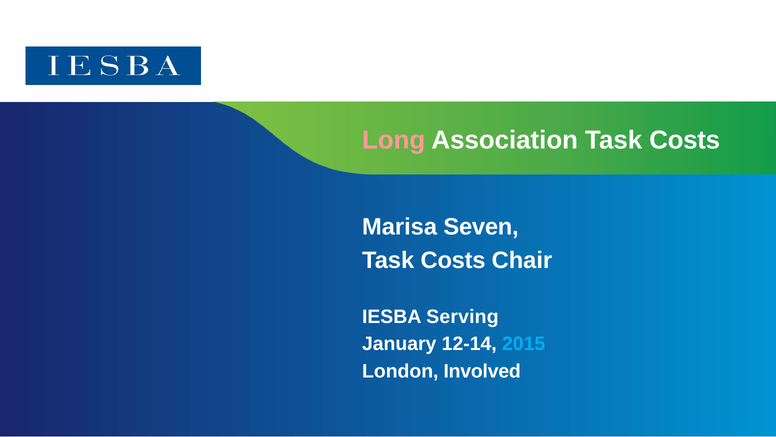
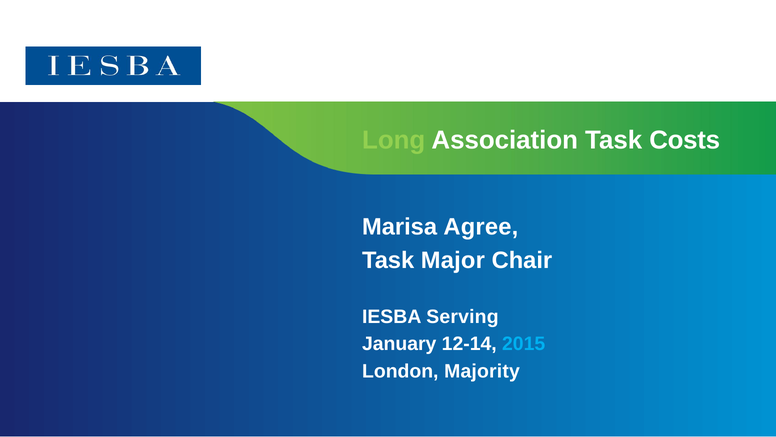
Long colour: pink -> light green (394, 140)
Seven: Seven -> Agree (481, 227)
Costs: Costs -> Major (453, 260)
Involved: Involved -> Majority (482, 371)
